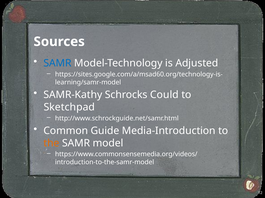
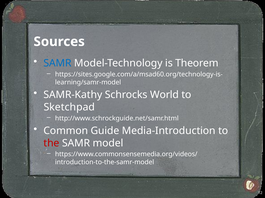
Adjusted: Adjusted -> Theorem (197, 63)
Could: Could -> World (165, 95)
the colour: orange -> red (51, 144)
